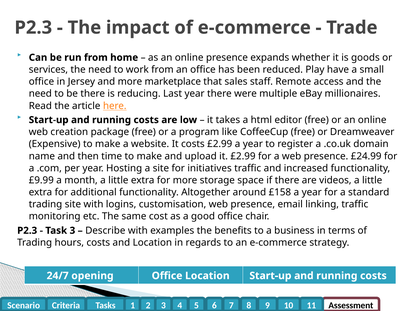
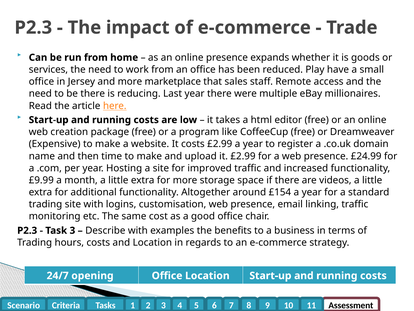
initiatives: initiatives -> improved (210, 168)
£158: £158 -> £154 (280, 192)
